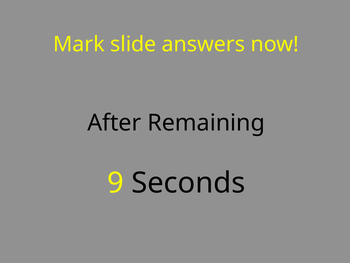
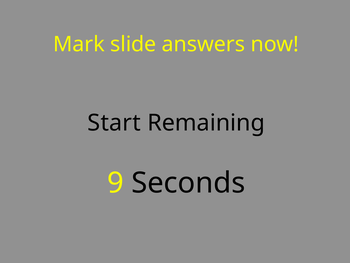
After: After -> Start (114, 123)
